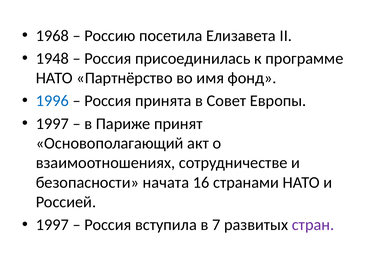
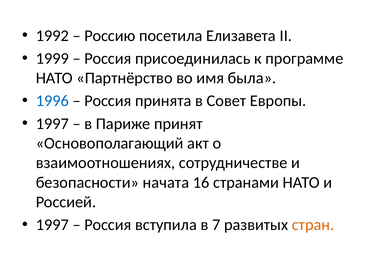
1968: 1968 -> 1992 (52, 36)
1948: 1948 -> 1999 (52, 59)
фонд: фонд -> была (252, 78)
стран colour: purple -> orange (313, 225)
